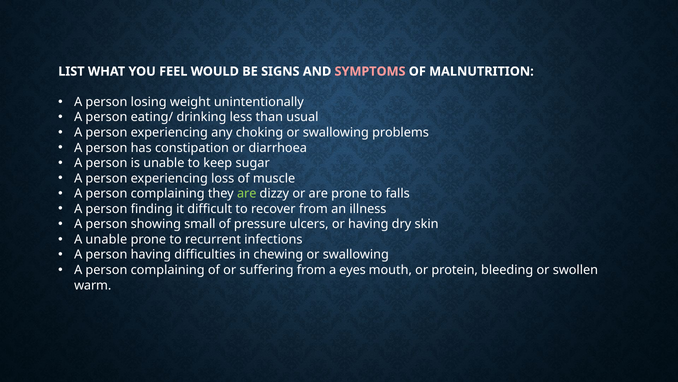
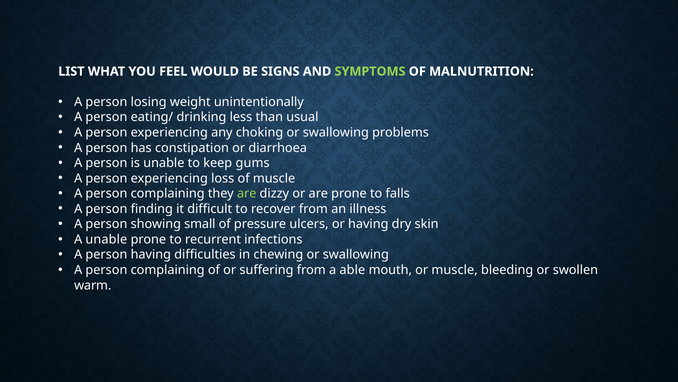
SYMPTOMS colour: pink -> light green (370, 71)
sugar: sugar -> gums (253, 163)
eyes: eyes -> able (352, 270)
or protein: protein -> muscle (455, 270)
